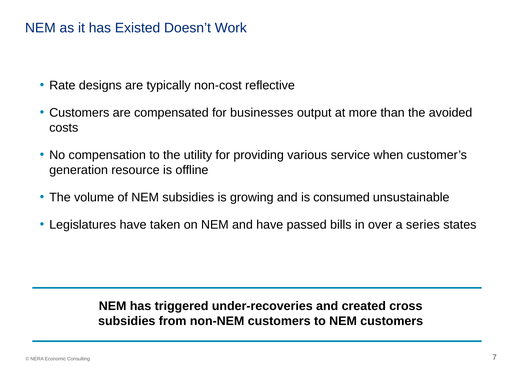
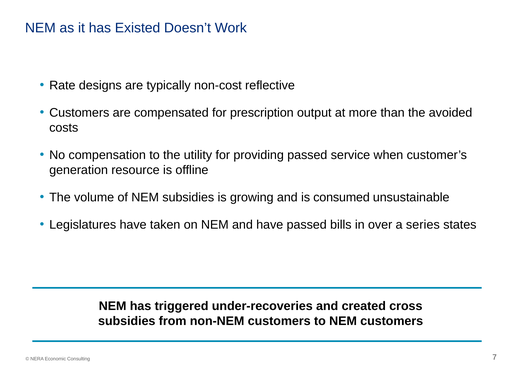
businesses: businesses -> prescription (262, 113)
providing various: various -> passed (307, 155)
